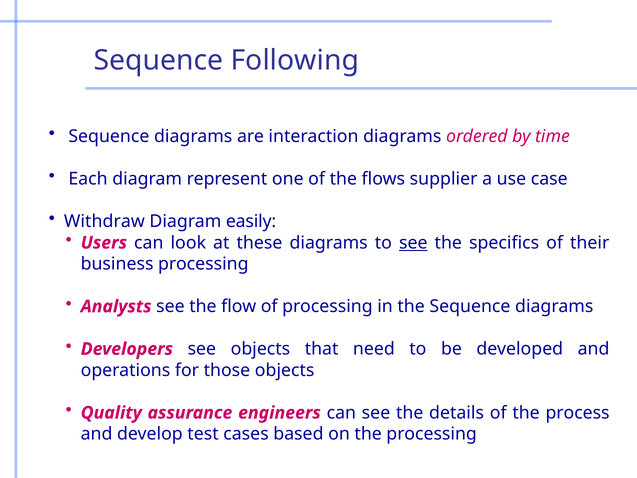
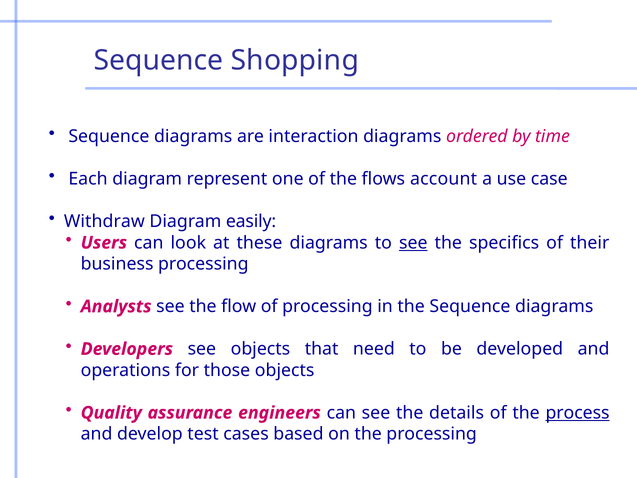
Following: Following -> Shopping (295, 60)
supplier: supplier -> account (444, 179)
process underline: none -> present (578, 413)
